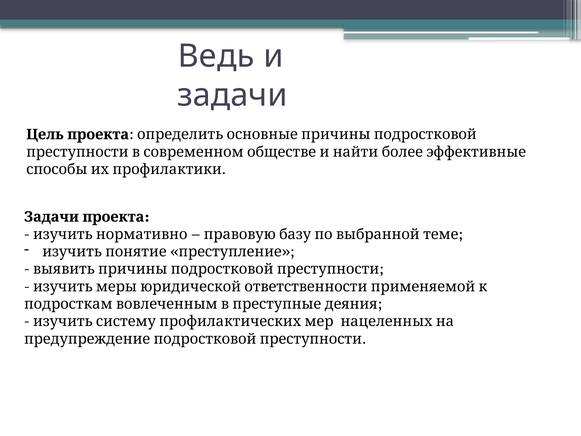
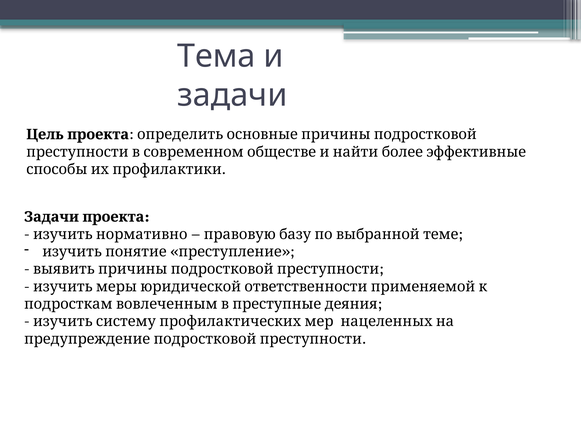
Ведь: Ведь -> Тема (216, 56)
